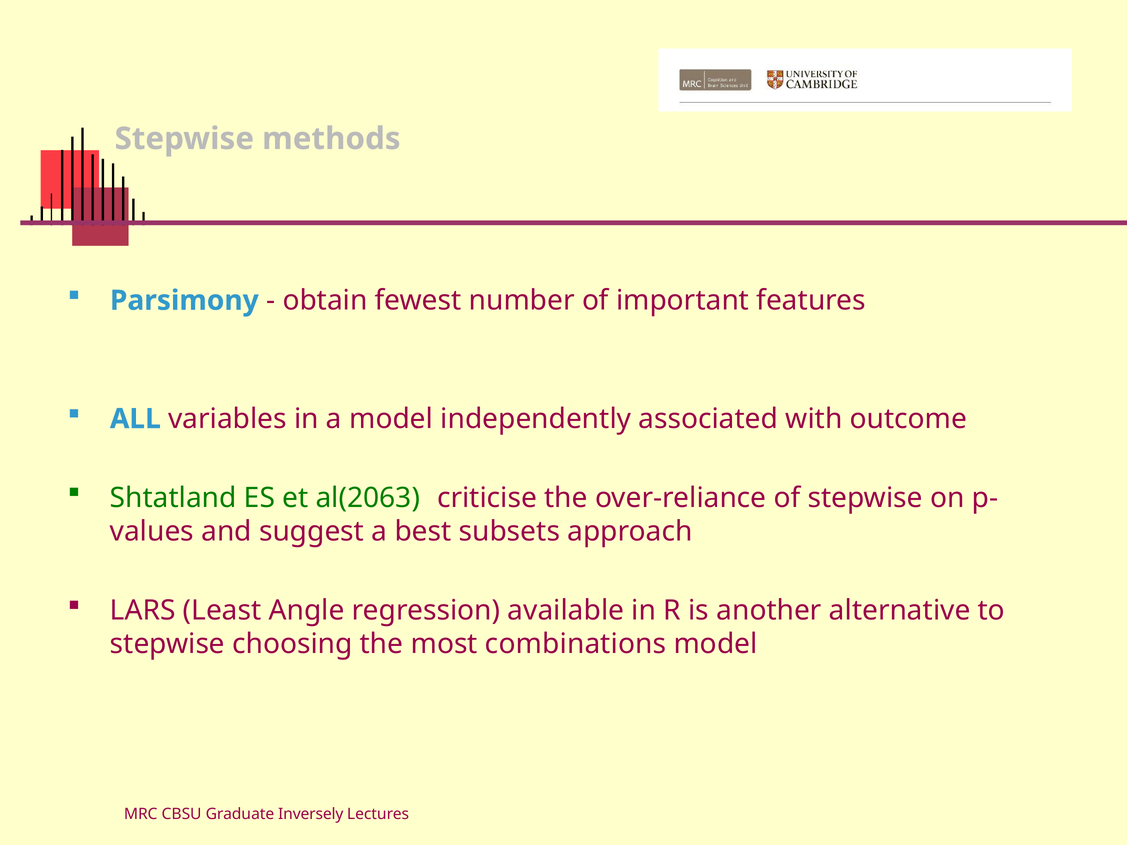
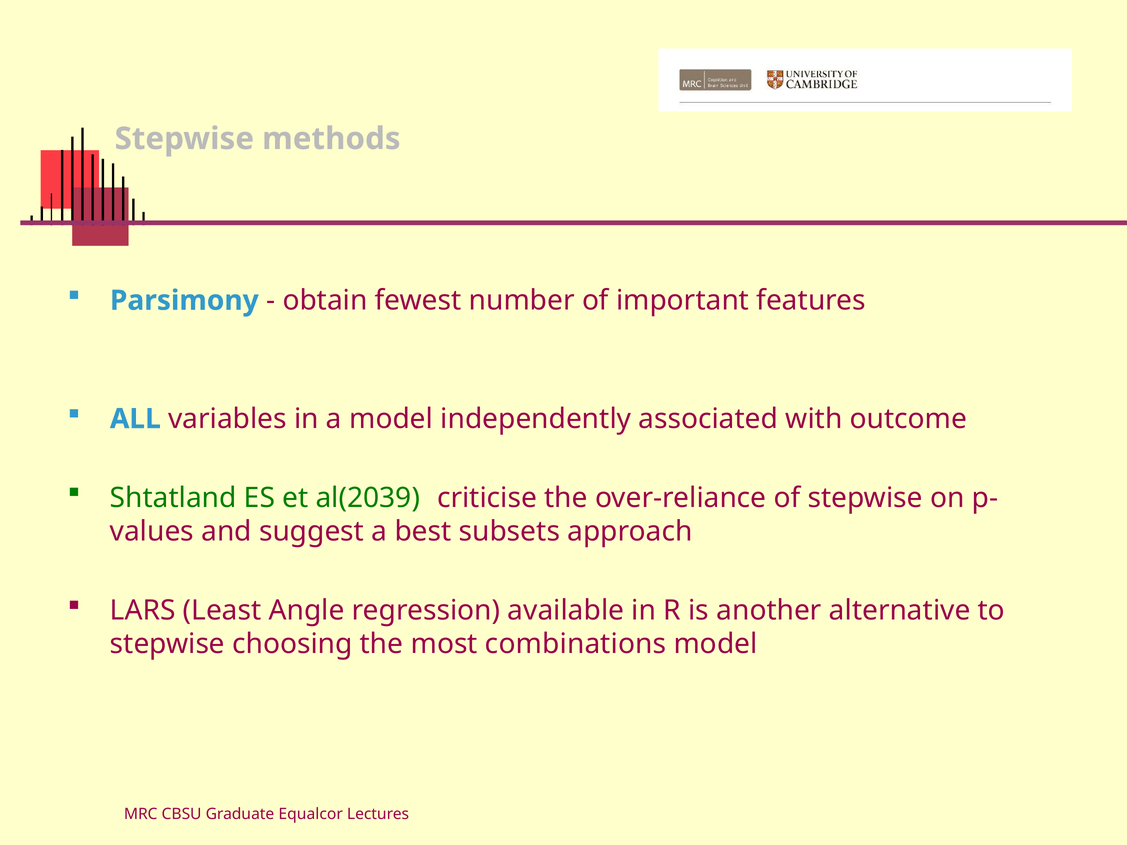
al(2063: al(2063 -> al(2039 (368, 498)
Inversely: Inversely -> Equalcor (311, 814)
